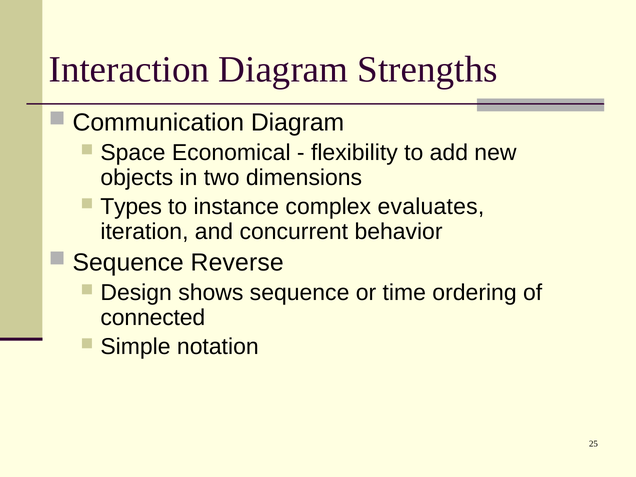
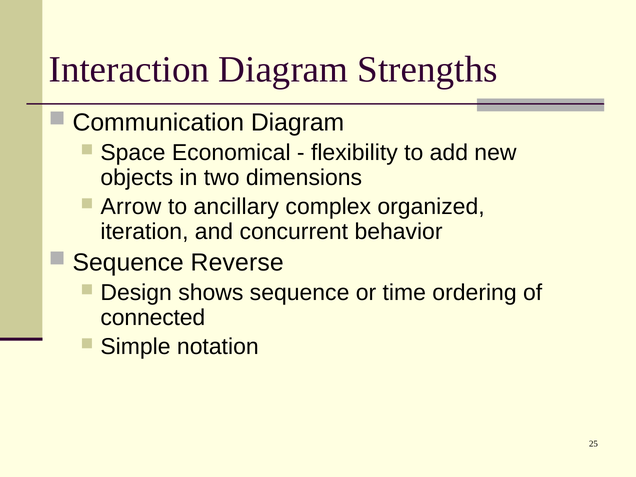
Types: Types -> Arrow (131, 207)
instance: instance -> ancillary (236, 207)
evaluates: evaluates -> organized (431, 207)
